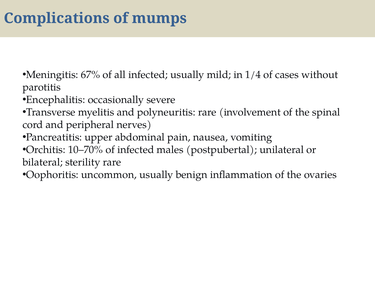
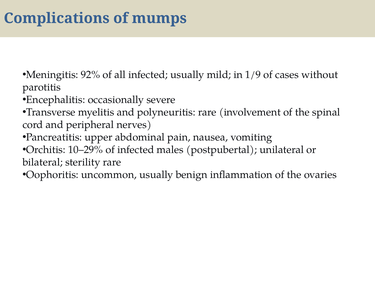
67%: 67% -> 92% (90, 75)
1/4: 1/4 -> 1/9 (253, 75)
10–70%: 10–70% -> 10–29% (86, 150)
